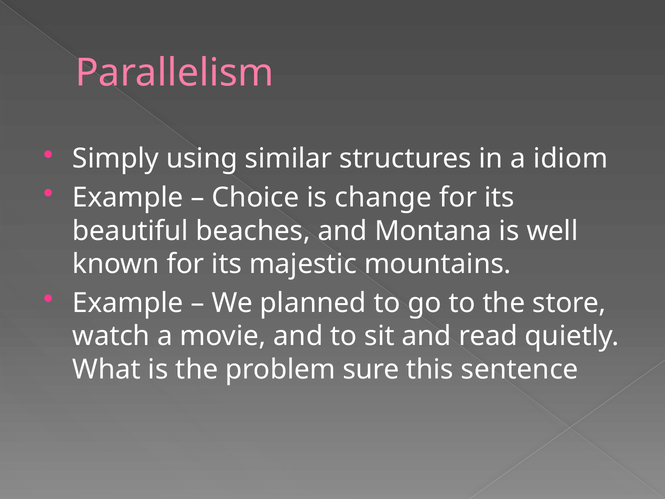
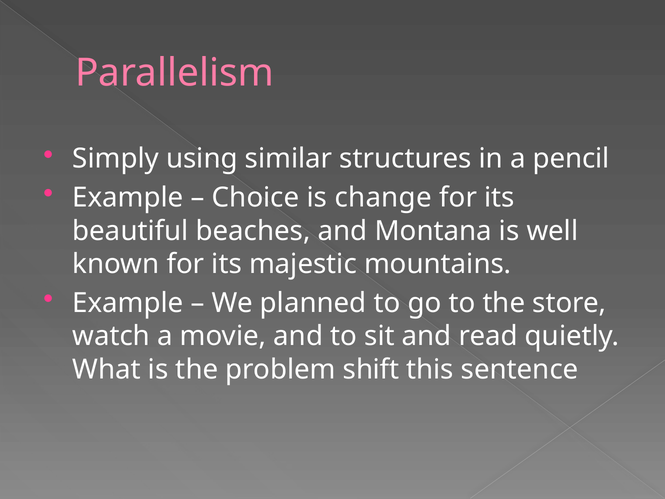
idiom: idiom -> pencil (571, 159)
sure: sure -> shift (371, 369)
